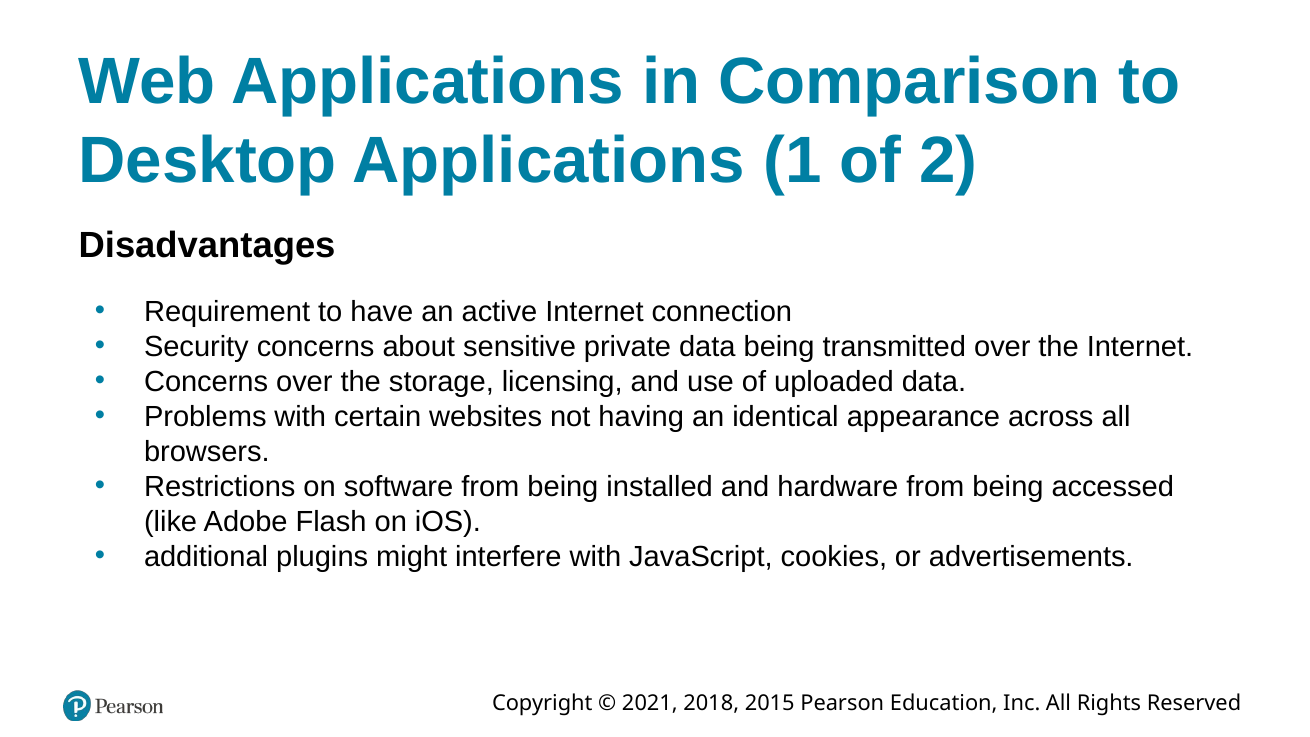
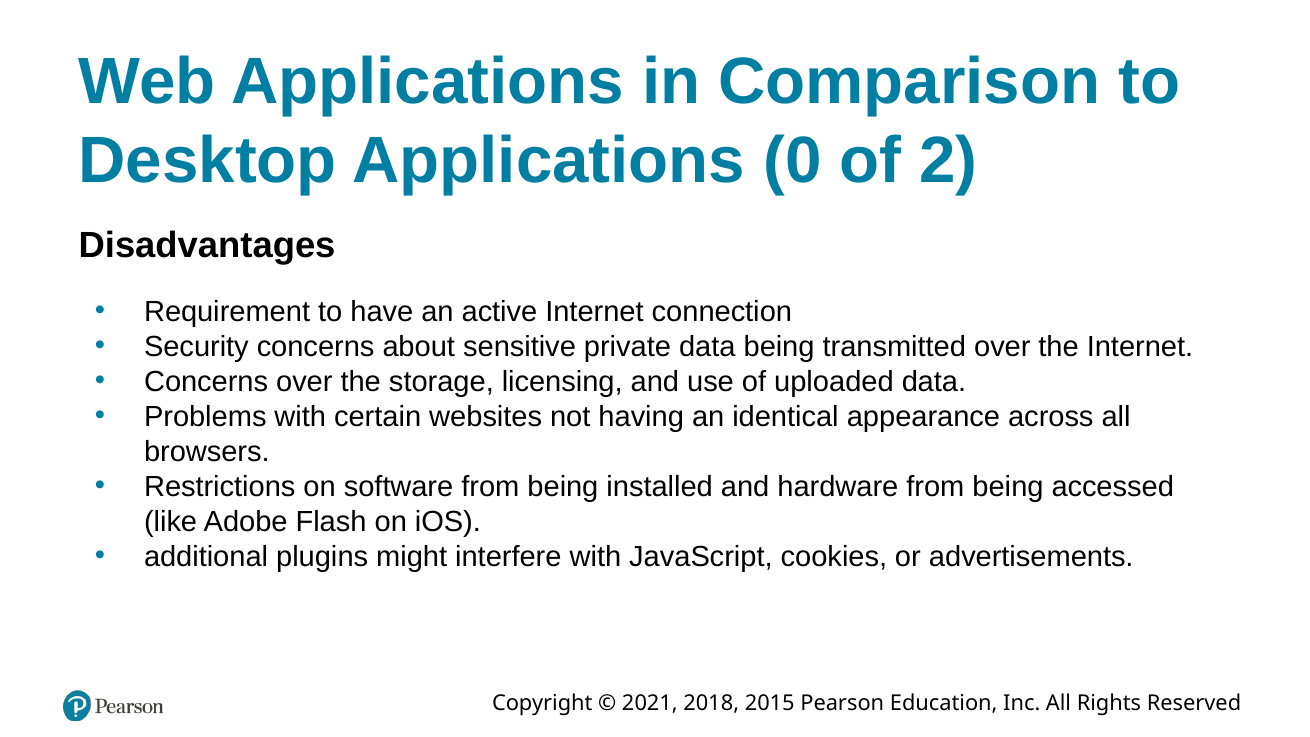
1: 1 -> 0 (792, 161)
